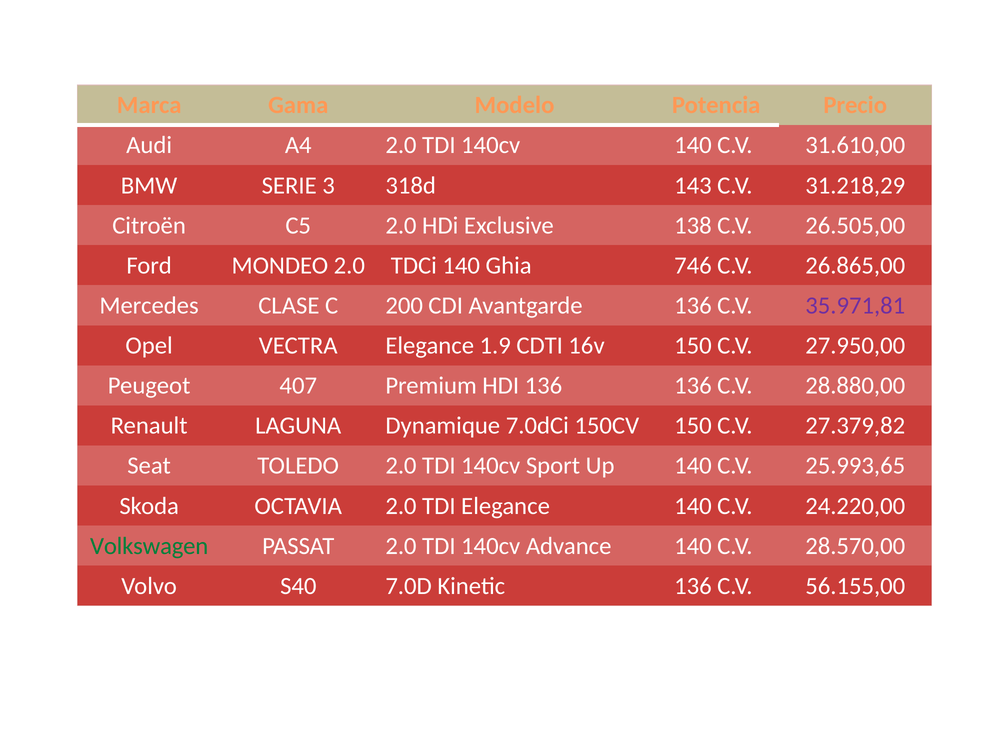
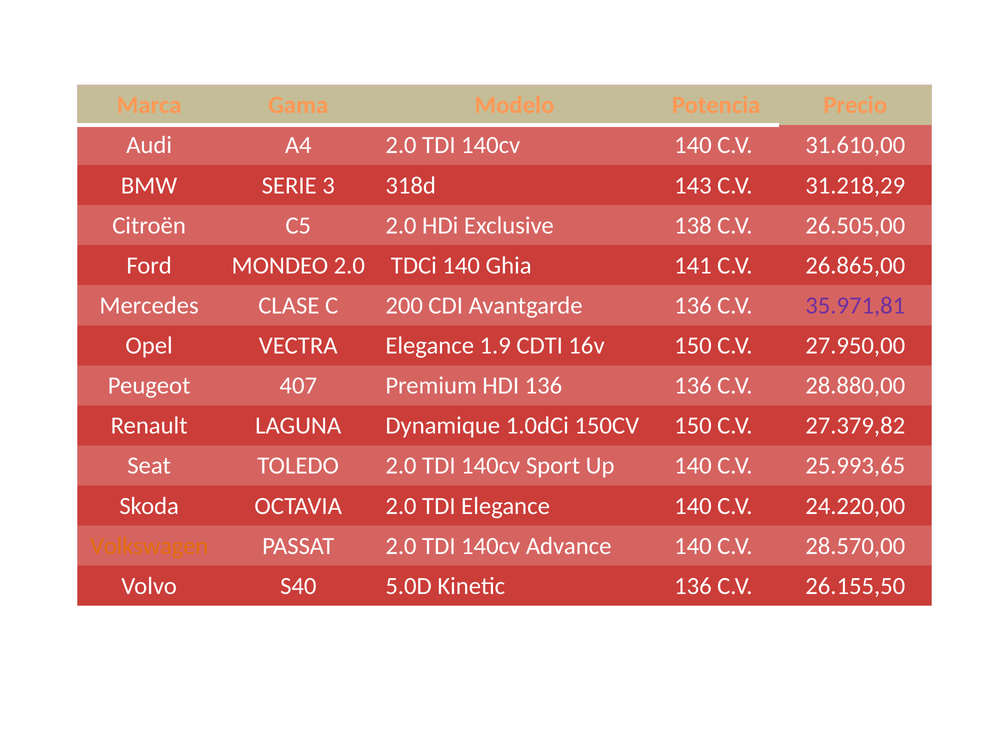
746: 746 -> 141 (693, 266)
7.0dCi: 7.0dCi -> 1.0dCi (537, 426)
Volkswagen colour: green -> orange (149, 546)
7.0D: 7.0D -> 5.0D (409, 587)
56.155,00: 56.155,00 -> 26.155,50 (855, 587)
